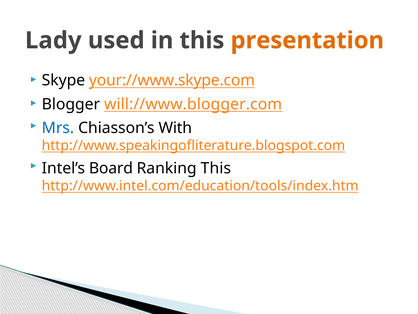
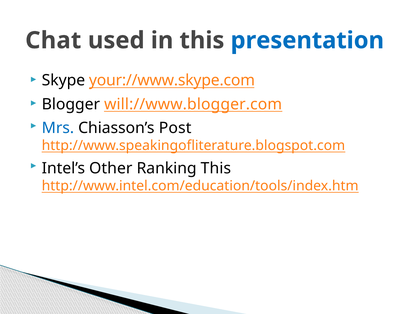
Lady: Lady -> Chat (53, 40)
presentation colour: orange -> blue (307, 40)
With: With -> Post (175, 128)
Board: Board -> Other (111, 168)
